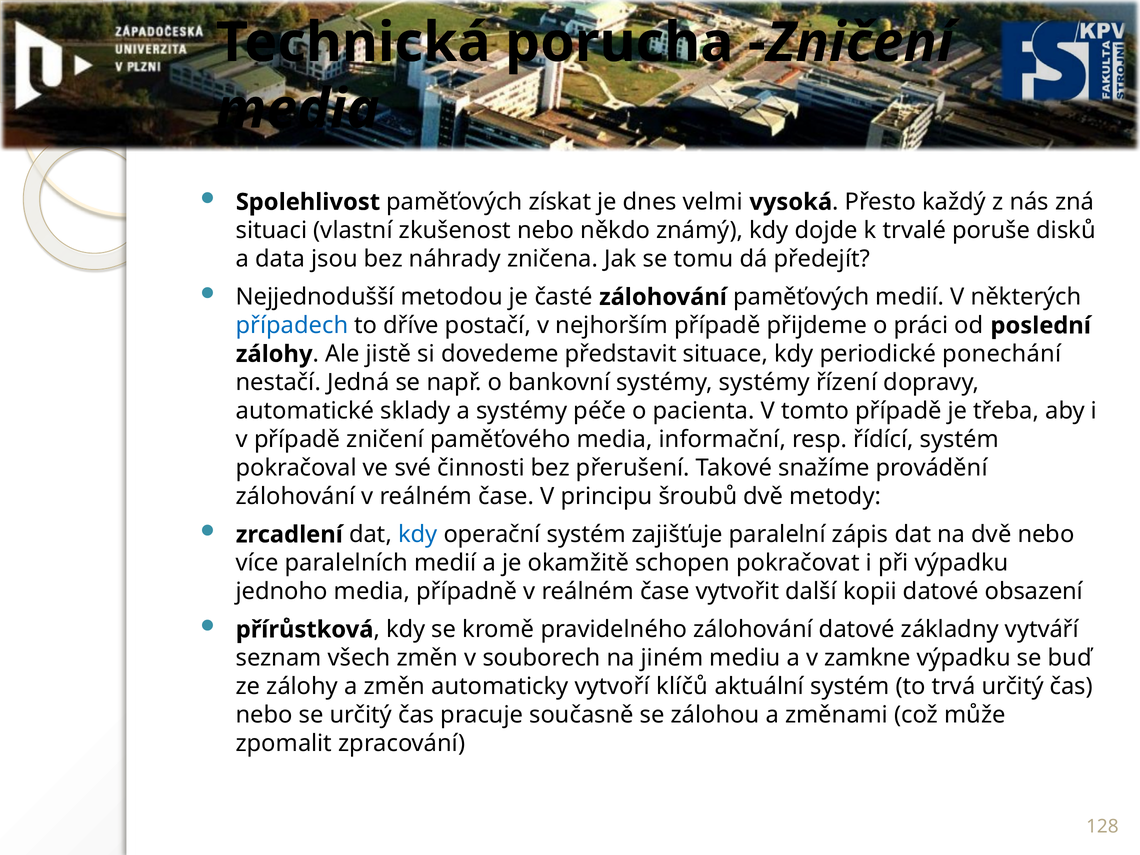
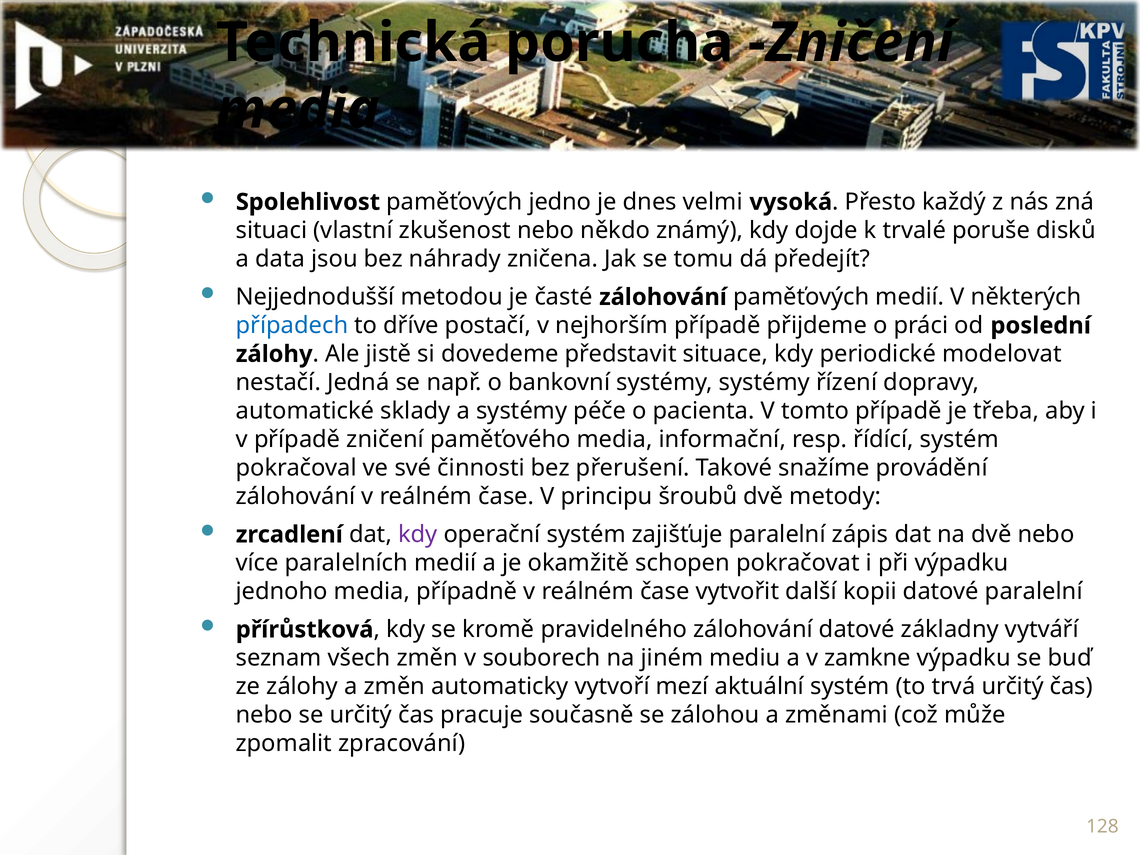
získat: získat -> jedno (560, 202)
ponechání: ponechání -> modelovat (1002, 354)
kdy colour: blue -> purple (418, 535)
datové obsazení: obsazení -> paralelní (1034, 592)
klíčů: klíčů -> mezí (682, 687)
